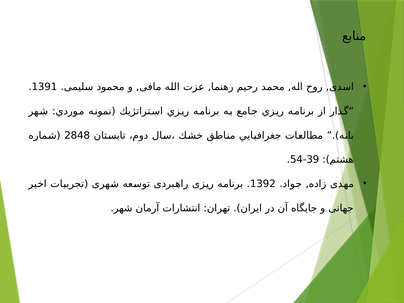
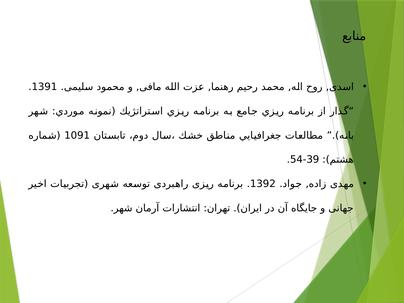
2848: 2848 -> 1091 (77, 135)
